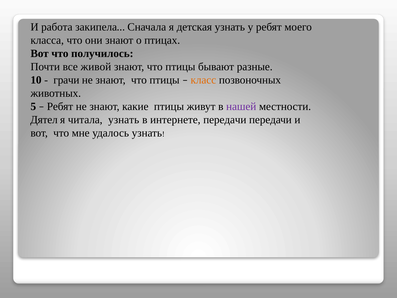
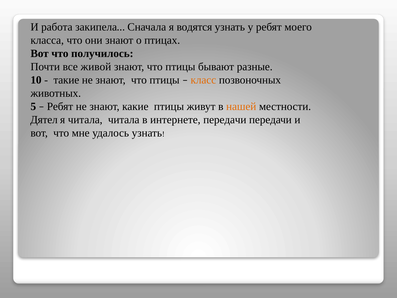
детская: детская -> водятся (194, 27)
грачи: грачи -> такие (66, 80)
нашей colour: purple -> orange (241, 106)
читала узнать: узнать -> читала (124, 120)
